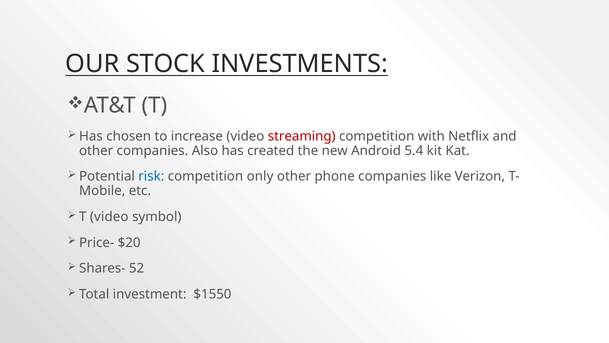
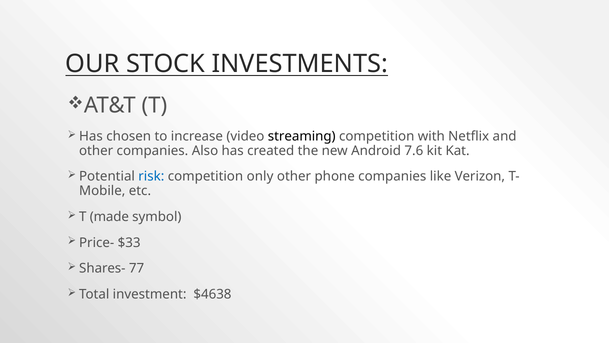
streaming colour: red -> black (302, 136)
5.4: 5.4 -> 7.6 (414, 151)
T video: video -> made (109, 217)
$20: $20 -> $33 (129, 242)
52: 52 -> 77 (137, 268)
$1550: $1550 -> $4638 (212, 294)
